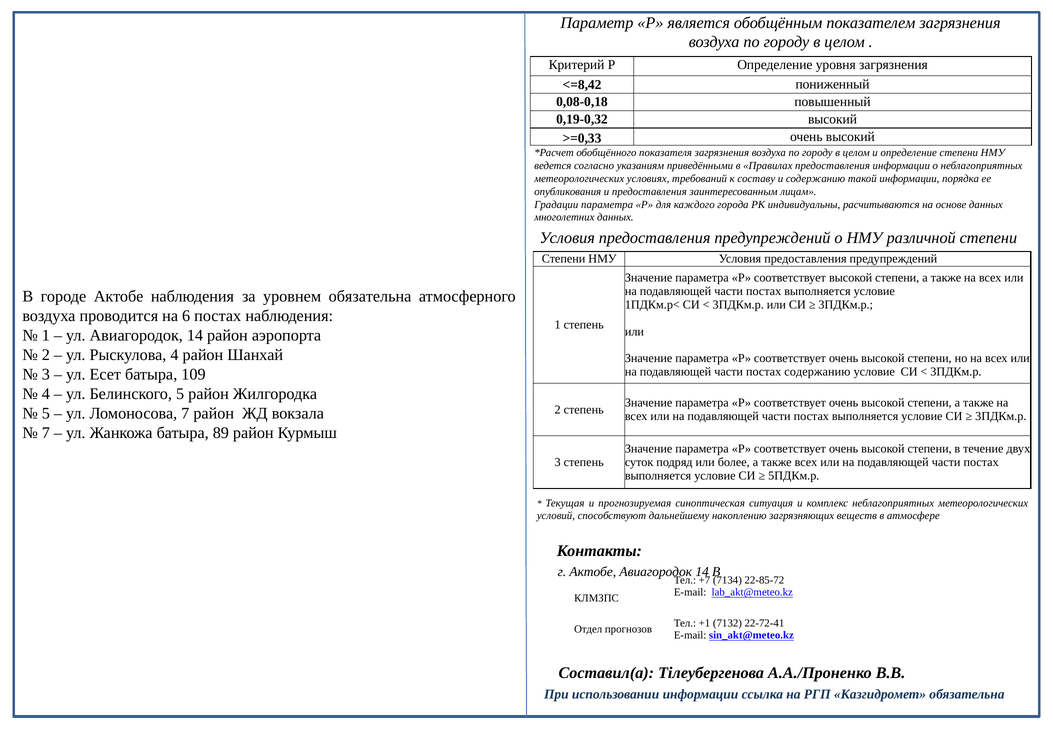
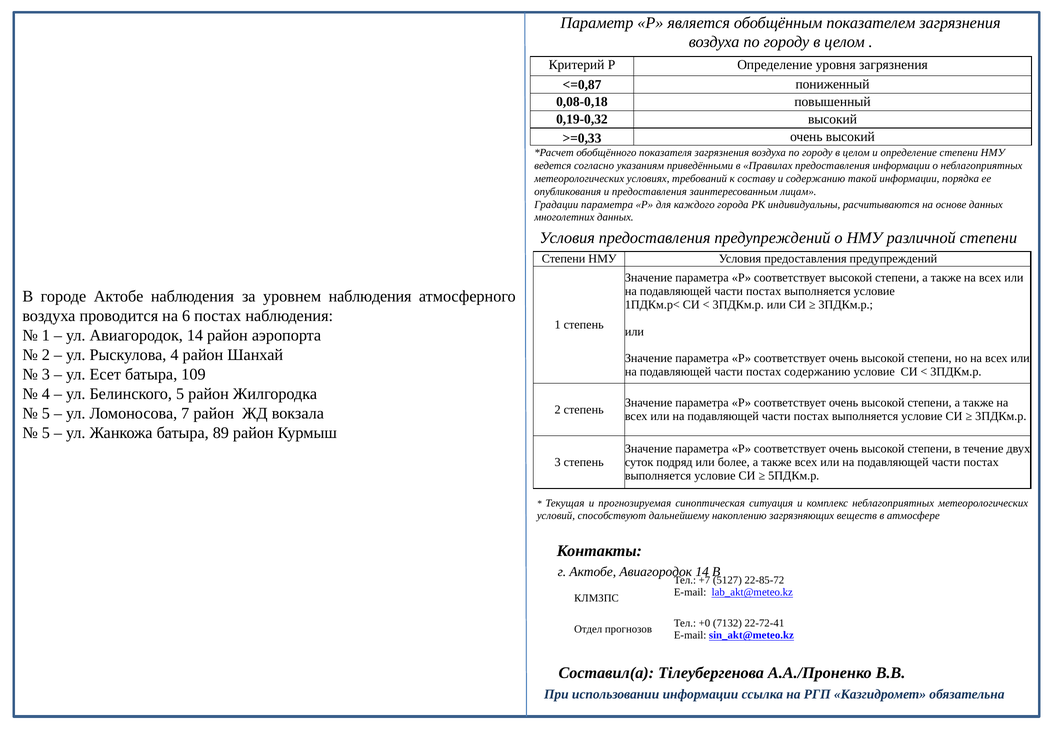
<=8,42: <=8,42 -> <=0,87 (582, 85)
уровнем обязательна: обязательна -> наблюдения (370, 297)
7: 7 -> 5 (46, 433)
7134: 7134 -> 5127 (727, 580)
+1: +1 -> +0 (704, 623)
